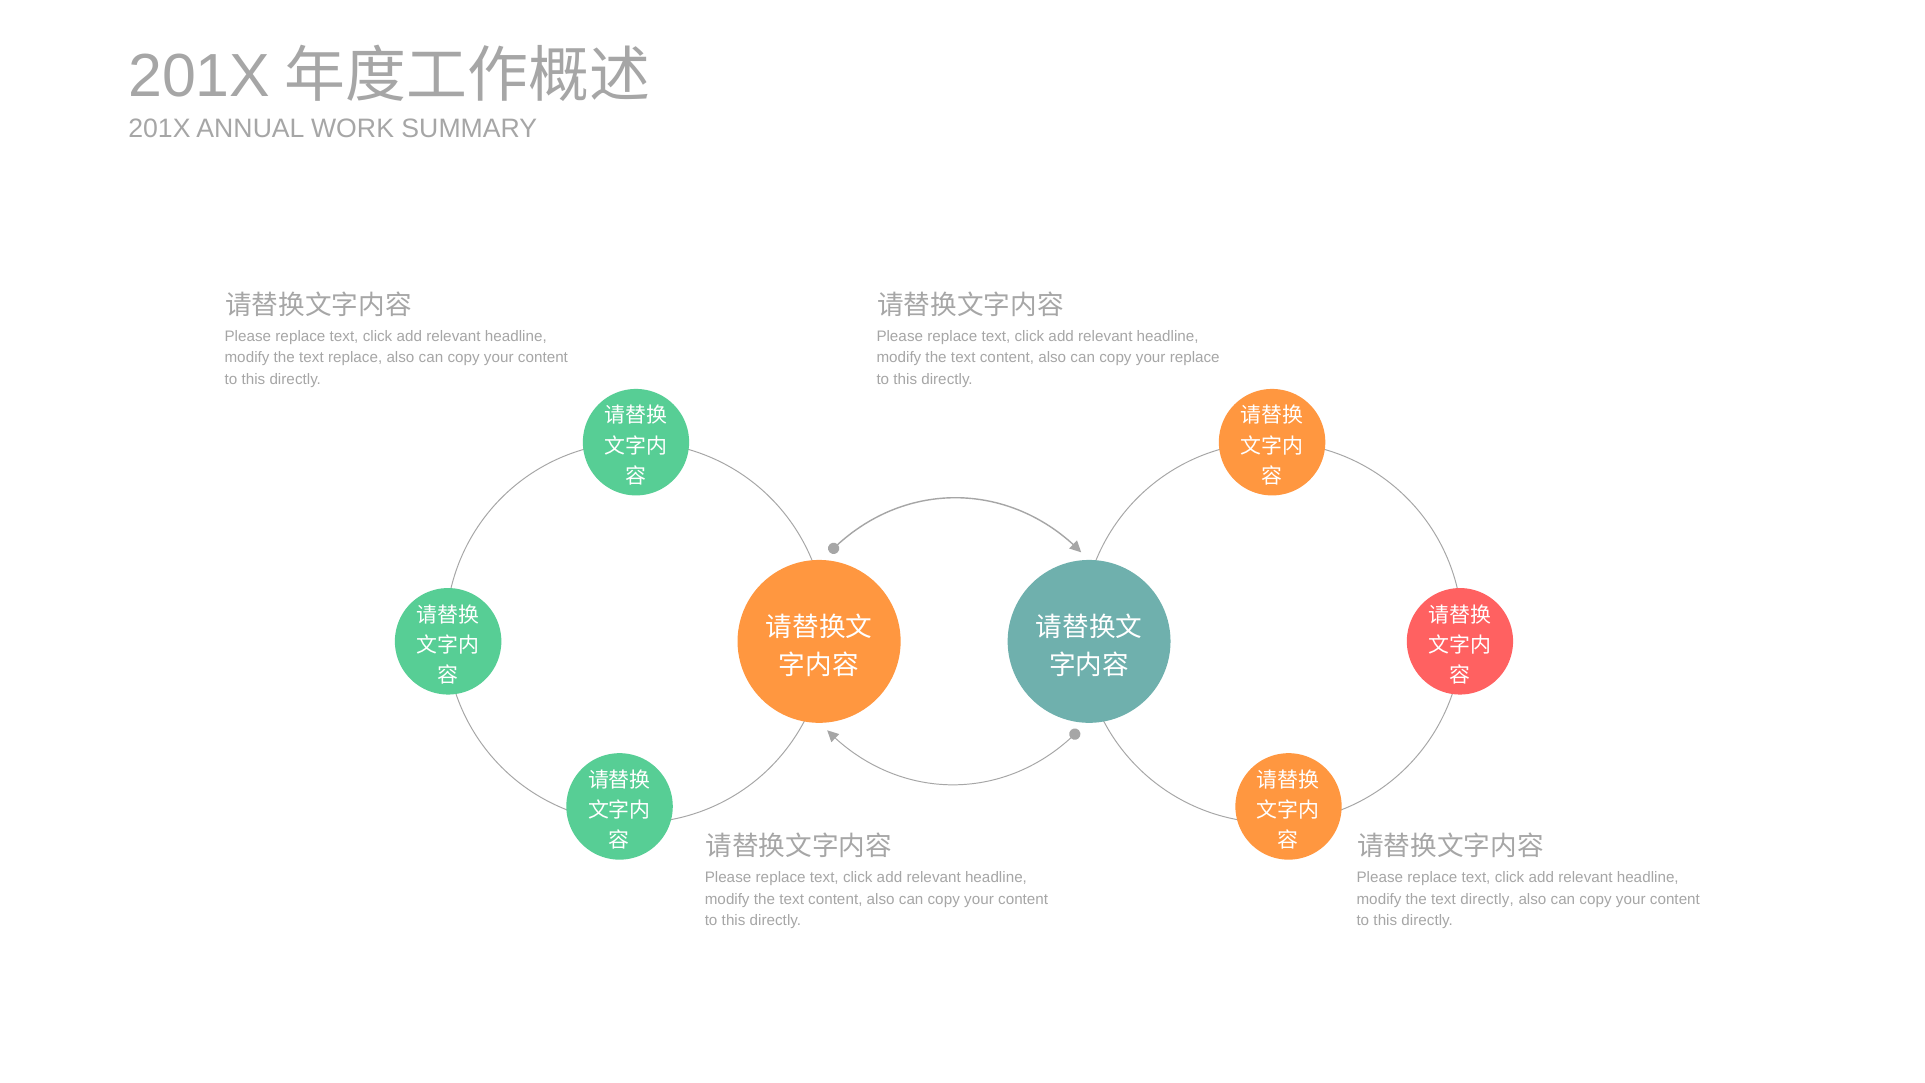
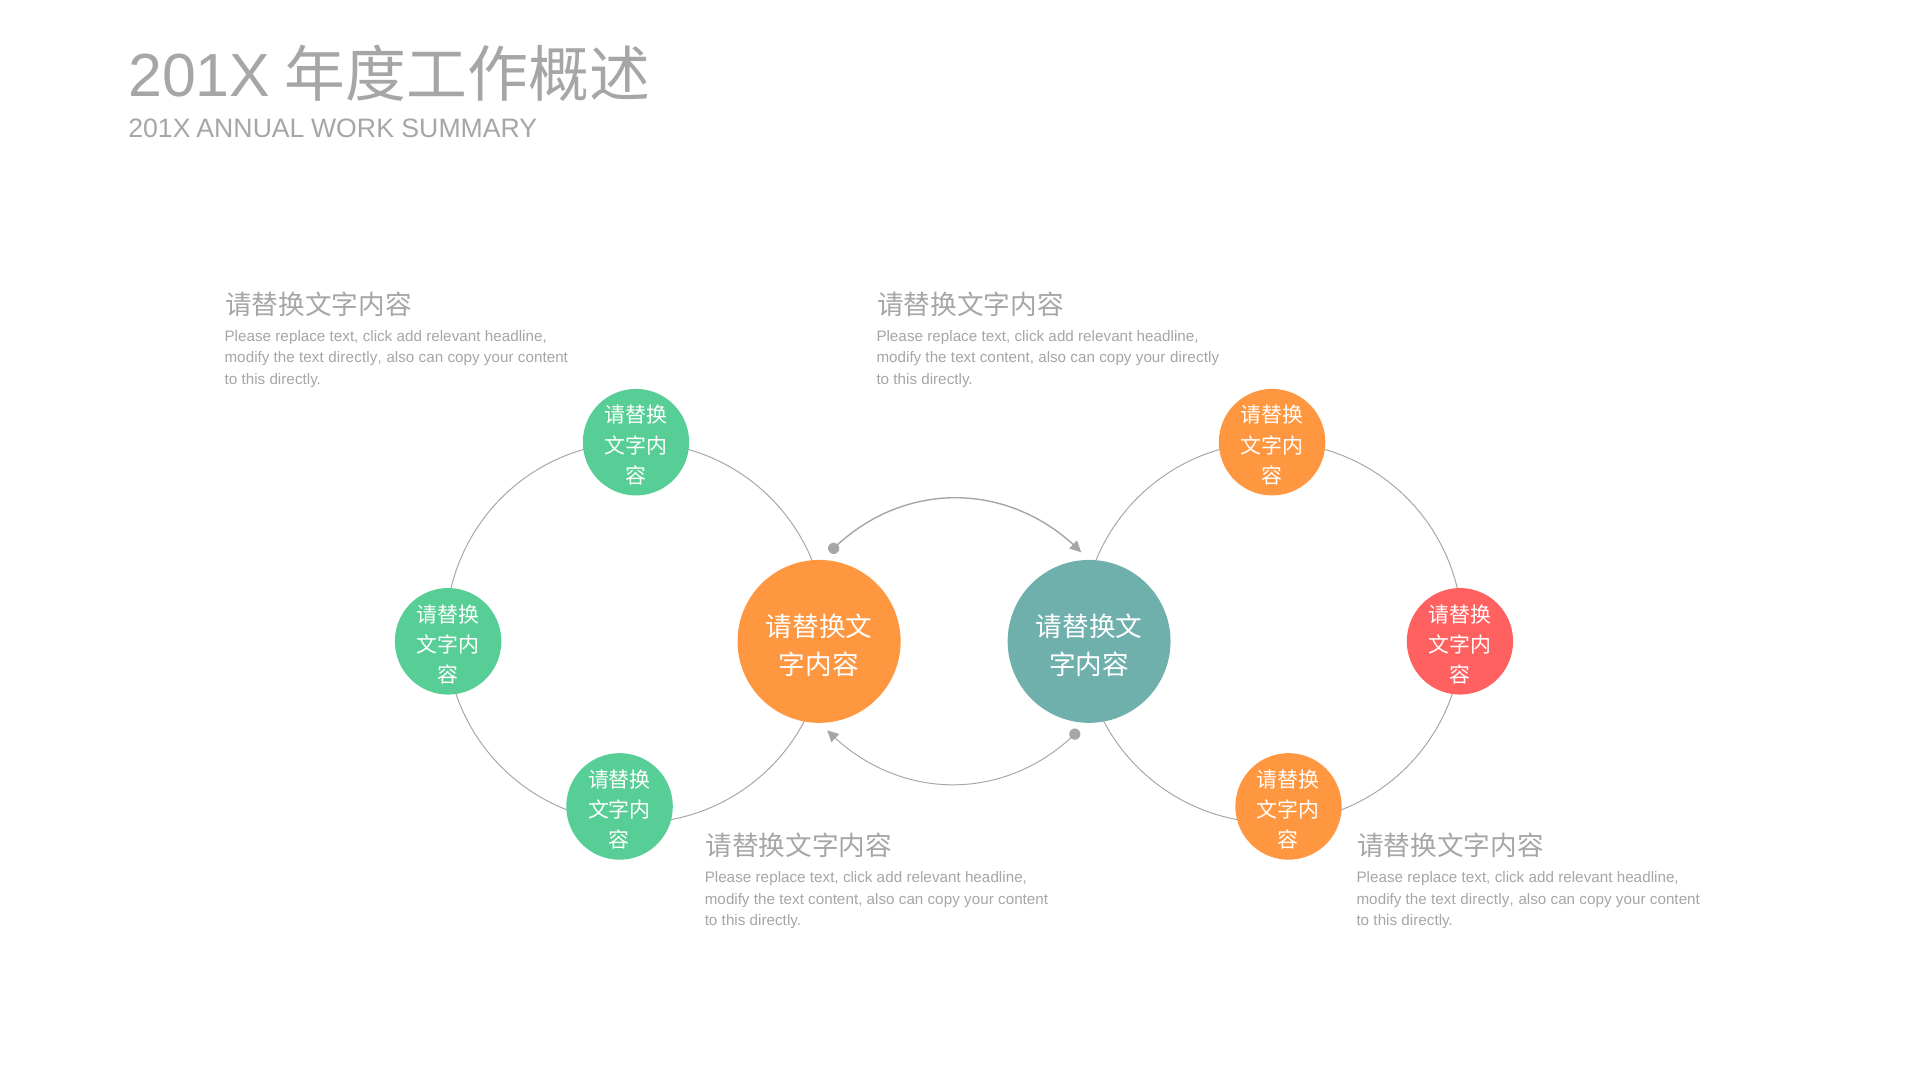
replace: replace -> directly (355, 358)
your replace: replace -> directly (1195, 358)
